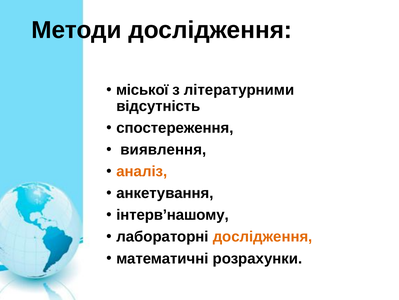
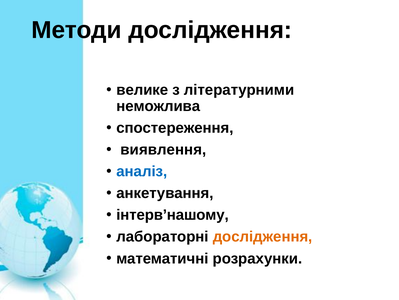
міської: міської -> велике (142, 90)
відсутність: відсутність -> неможлива (158, 106)
аналіз colour: orange -> blue (142, 171)
